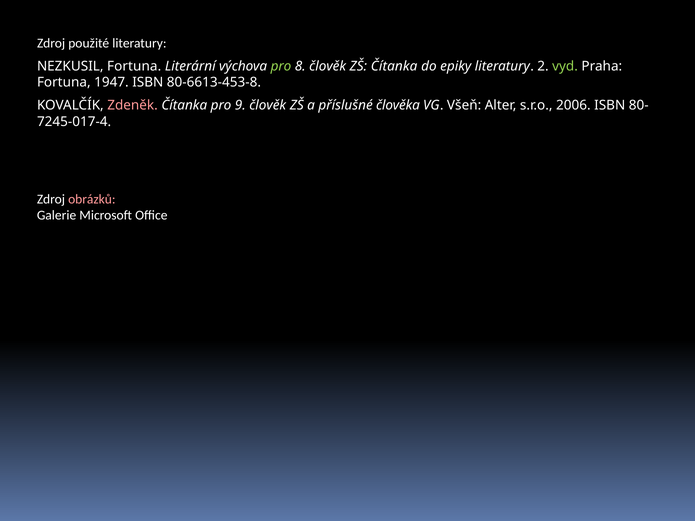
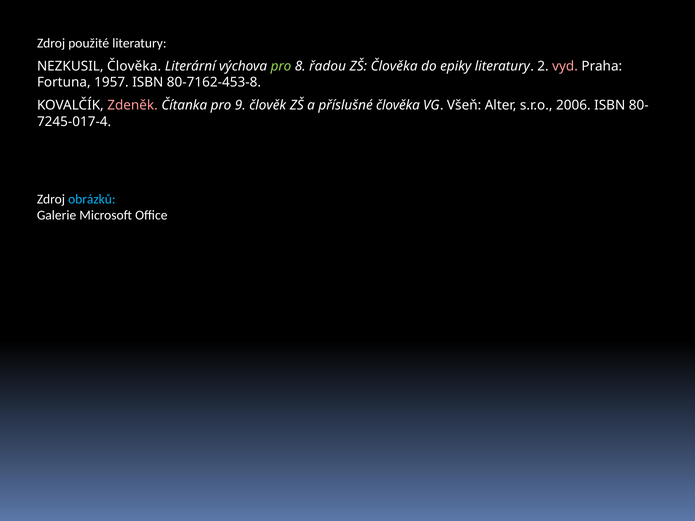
NEZKUSIL Fortuna: Fortuna -> Člověka (134, 66)
8 člověk: člověk -> řadou (328, 66)
ZŠ Čítanka: Čítanka -> Člověka (394, 66)
vyd colour: light green -> pink (565, 66)
1947: 1947 -> 1957 (111, 83)
80-6613-453-8: 80-6613-453-8 -> 80-7162-453-8 (214, 83)
obrázků colour: pink -> light blue (92, 199)
